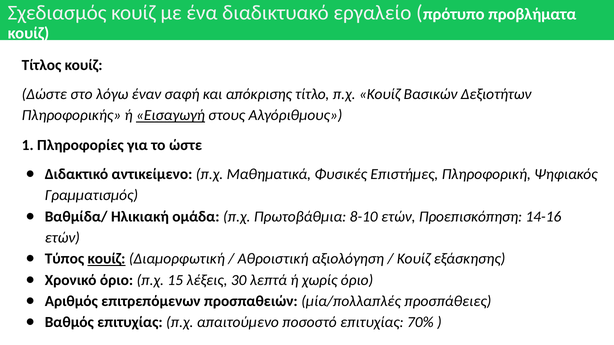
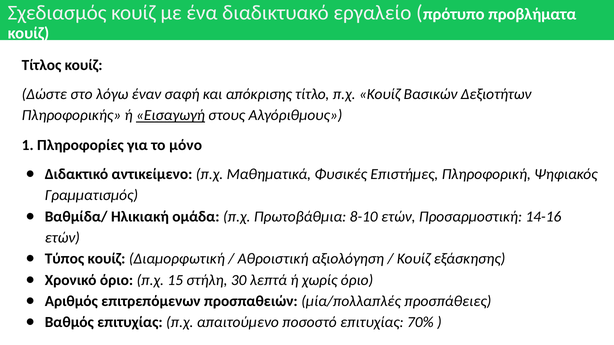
ώστε: ώστε -> μόνο (186, 146)
Προεπισκόπηση: Προεπισκόπηση -> Προσαρμοστική (471, 217)
κουίζ underline: present -> none (107, 259)
λέξεις: λέξεις -> στήλη (207, 280)
